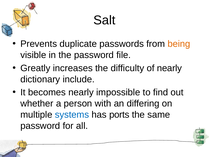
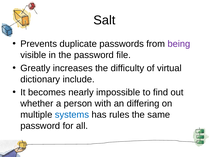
being colour: orange -> purple (179, 44)
of nearly: nearly -> virtual (169, 68)
ports: ports -> rules (119, 114)
